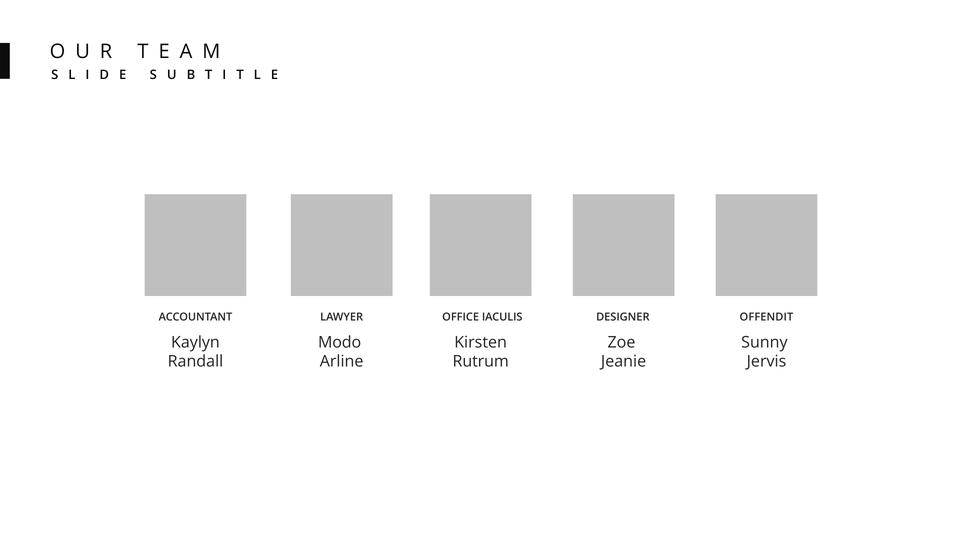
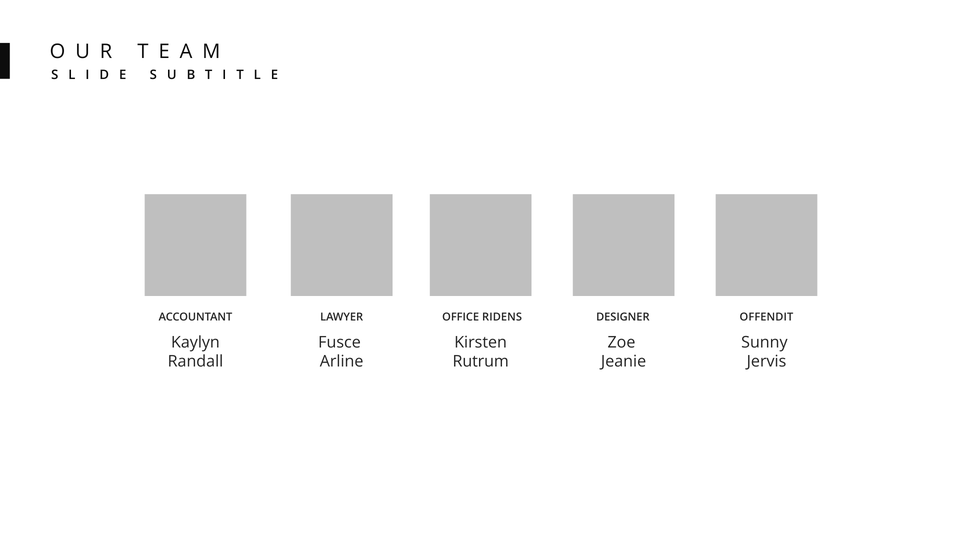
IACULIS: IACULIS -> RIDENS (502, 317)
Modo: Modo -> Fusce (340, 342)
